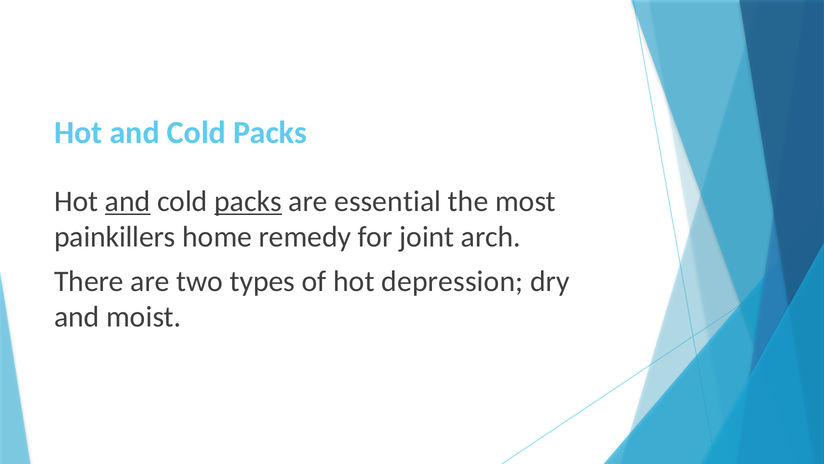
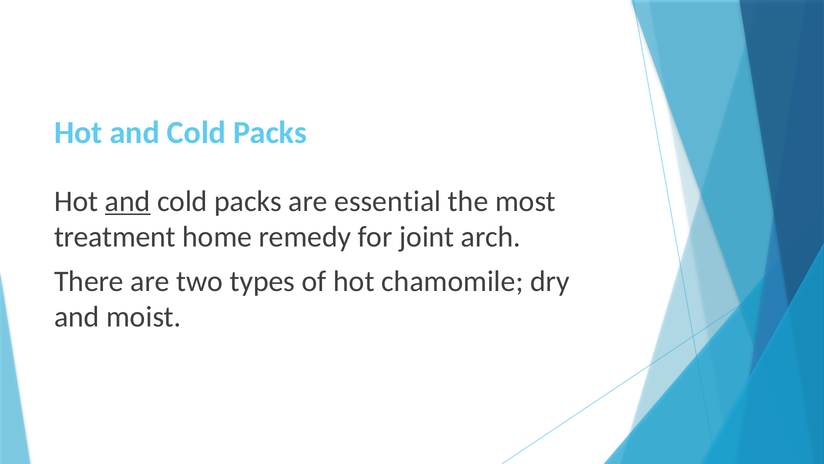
packs underline: present -> none (248, 201)
painkillers: painkillers -> treatment (115, 237)
depression: depression -> chamomile (452, 281)
